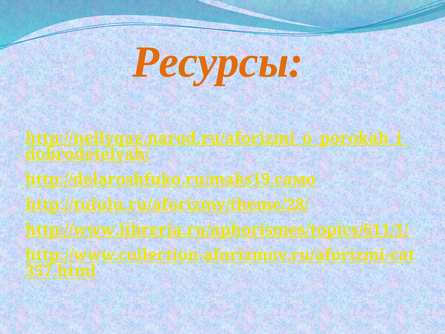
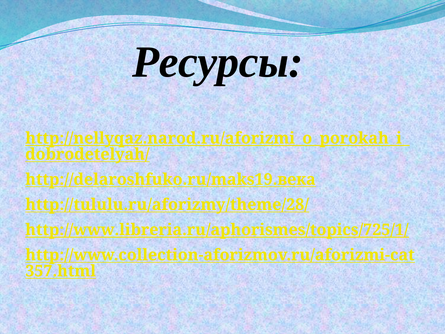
Ресурсы colour: orange -> black (218, 62)
http://delaroshfuko.ru/maks19.само: http://delaroshfuko.ru/maks19.само -> http://delaroshfuko.ru/maks19.века (170, 179)
http://www.libreria.ru/aphorismes/topics/611/1/: http://www.libreria.ru/aphorismes/topics/611/1/ -> http://www.libreria.ru/aphorismes/topics/725/1/ (217, 230)
